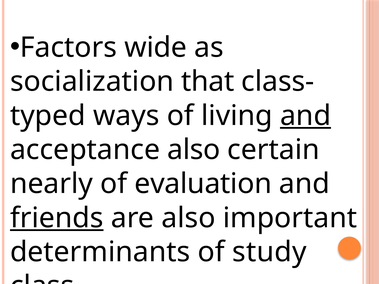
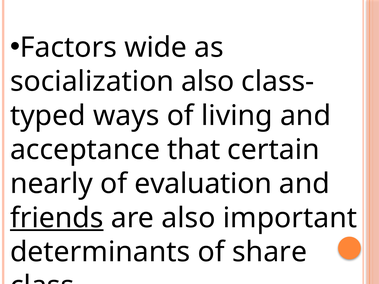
socialization that: that -> also (208, 82)
and underline: present -> none (306, 116)
acceptance also: also -> that (194, 150)
study: study -> share (270, 252)
